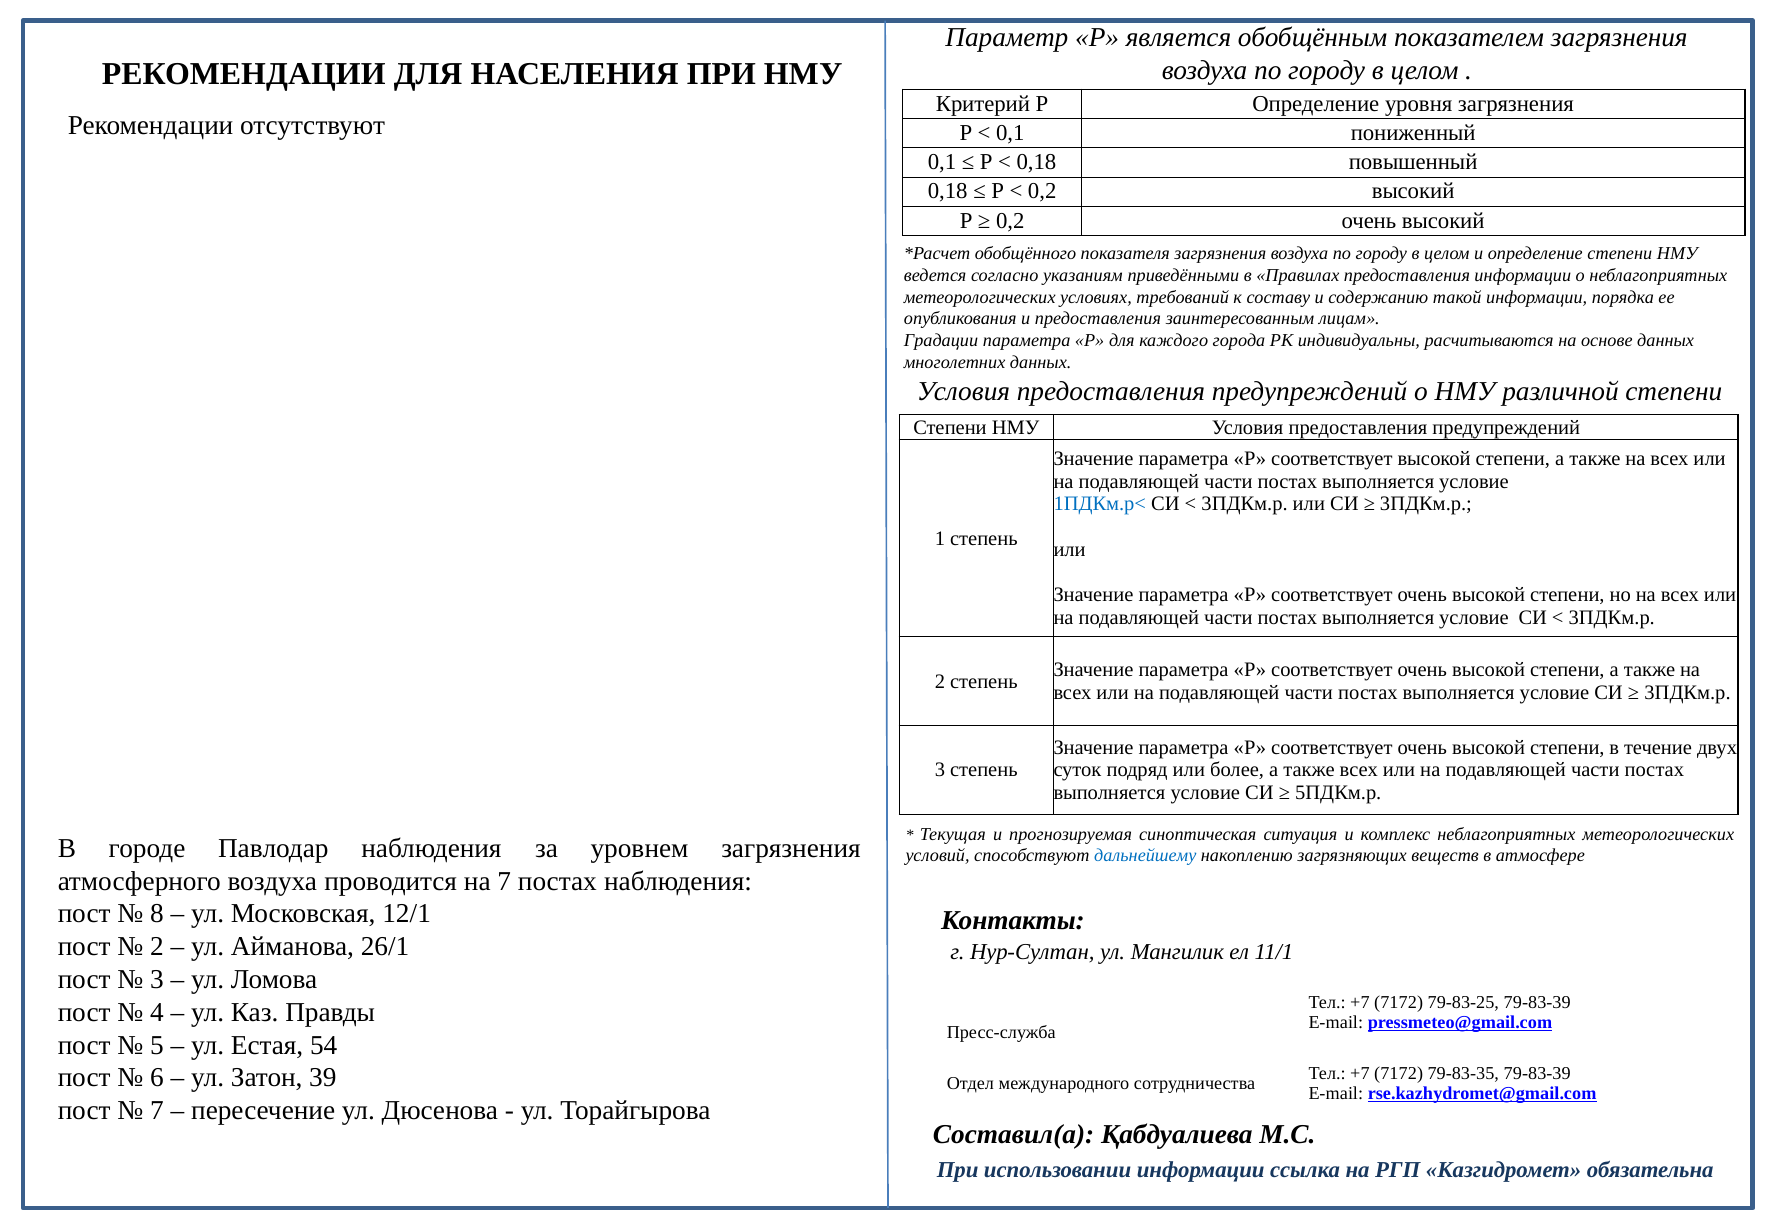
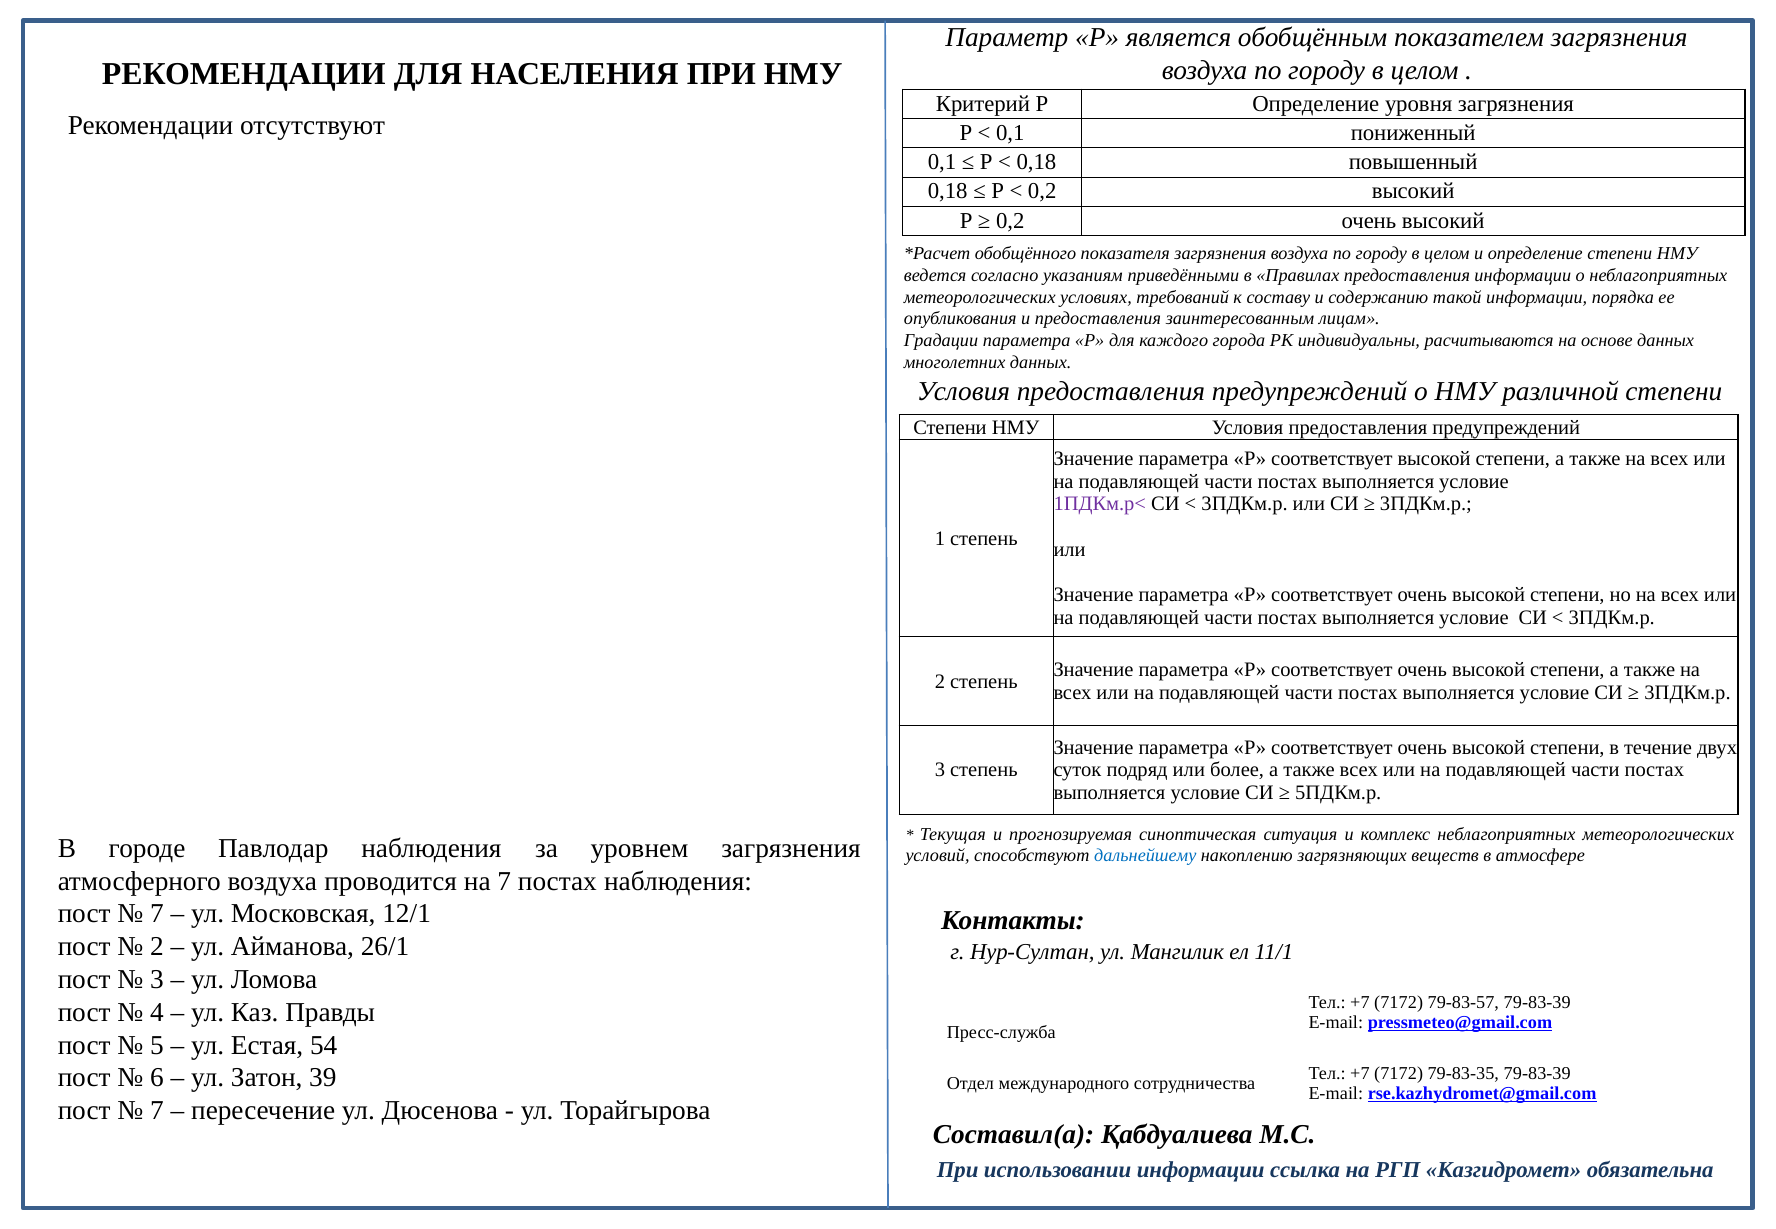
1ПДКм.р< colour: blue -> purple (1100, 504)
8: 8 -> 7 (157, 914)
79-83-25: 79-83-25 -> 79-83-57 (1463, 1003)
